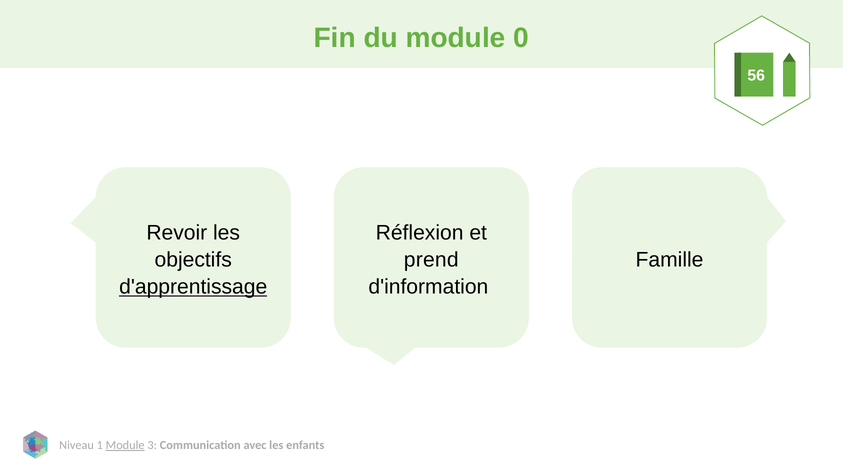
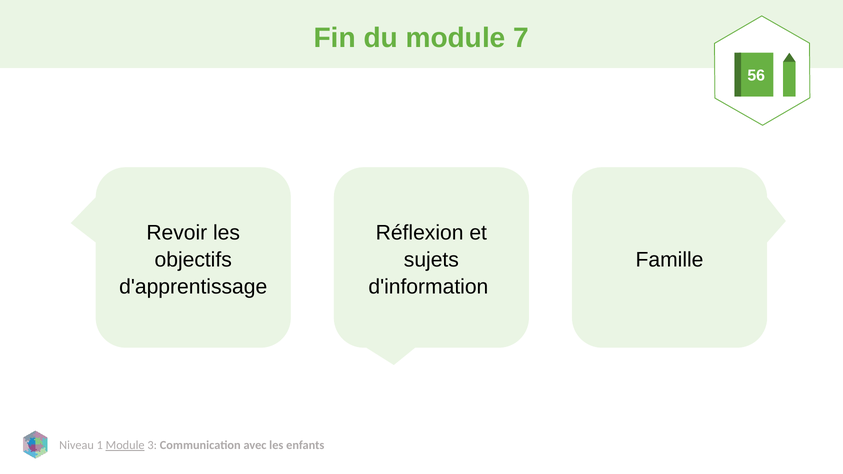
0: 0 -> 7 (521, 38)
prend: prend -> sujets (431, 260)
d'apprentissage underline: present -> none (193, 287)
